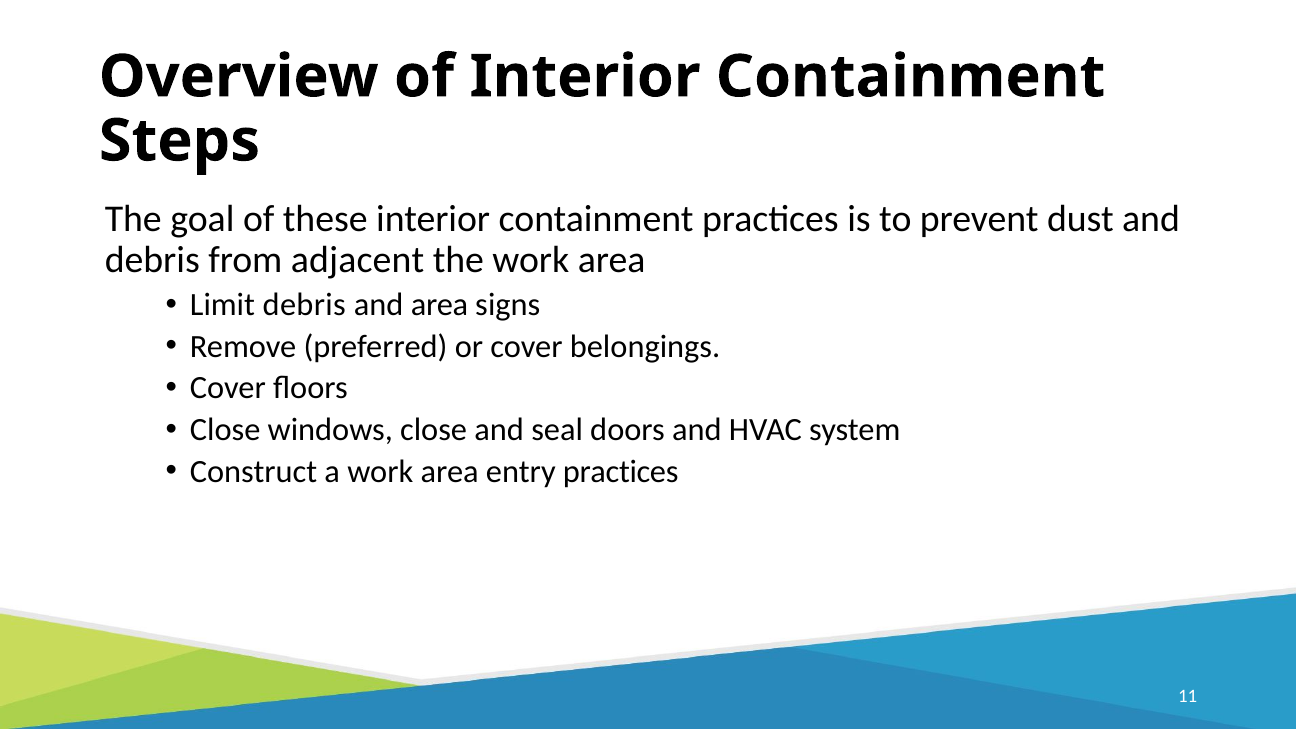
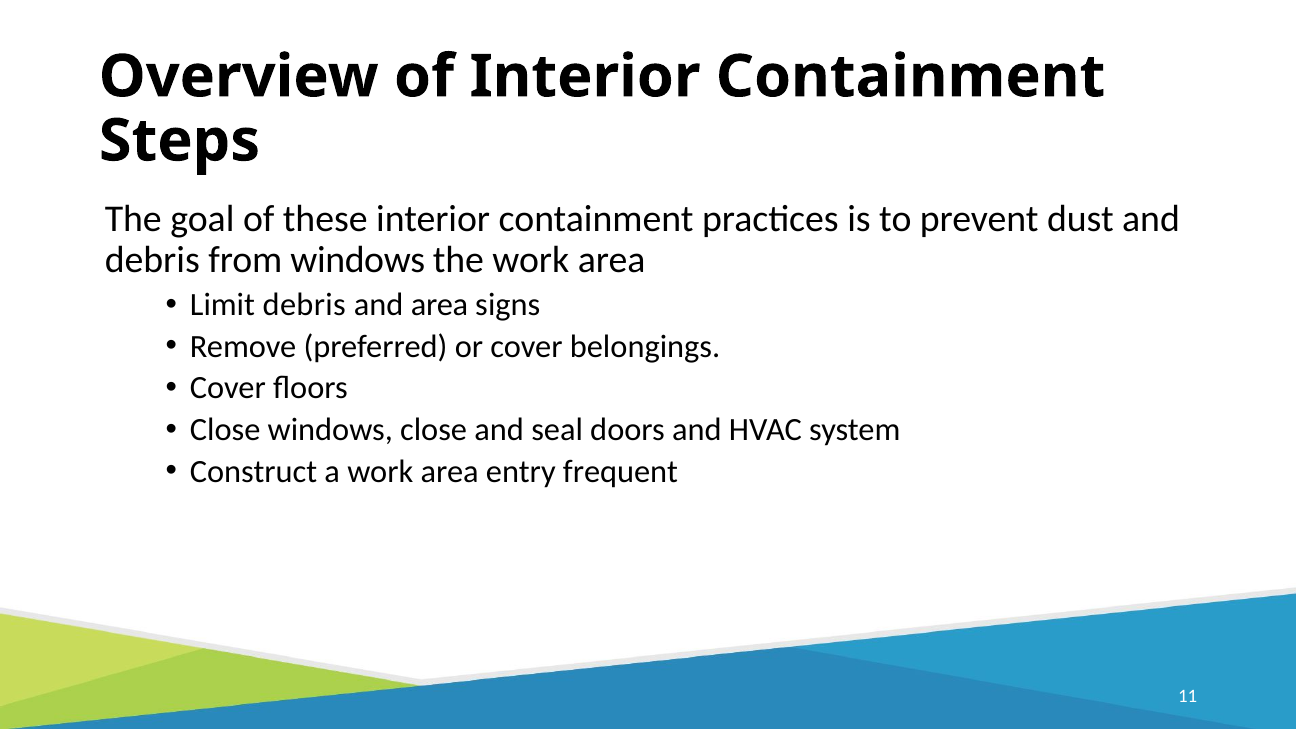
from adjacent: adjacent -> windows (358, 260)
entry practices: practices -> frequent (620, 471)
